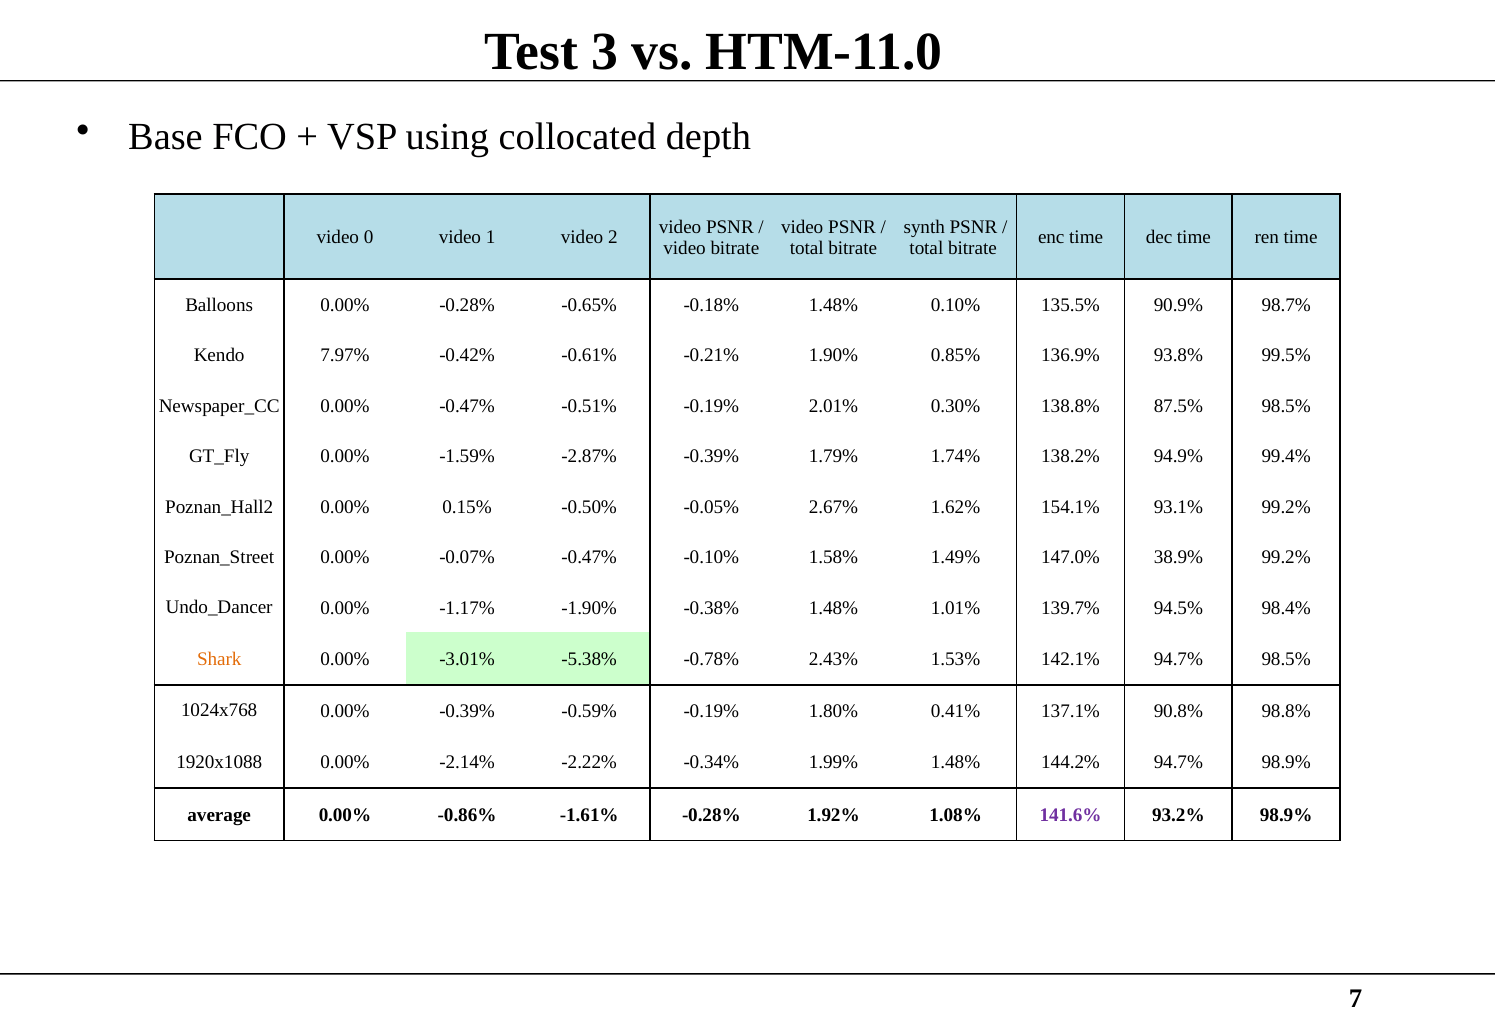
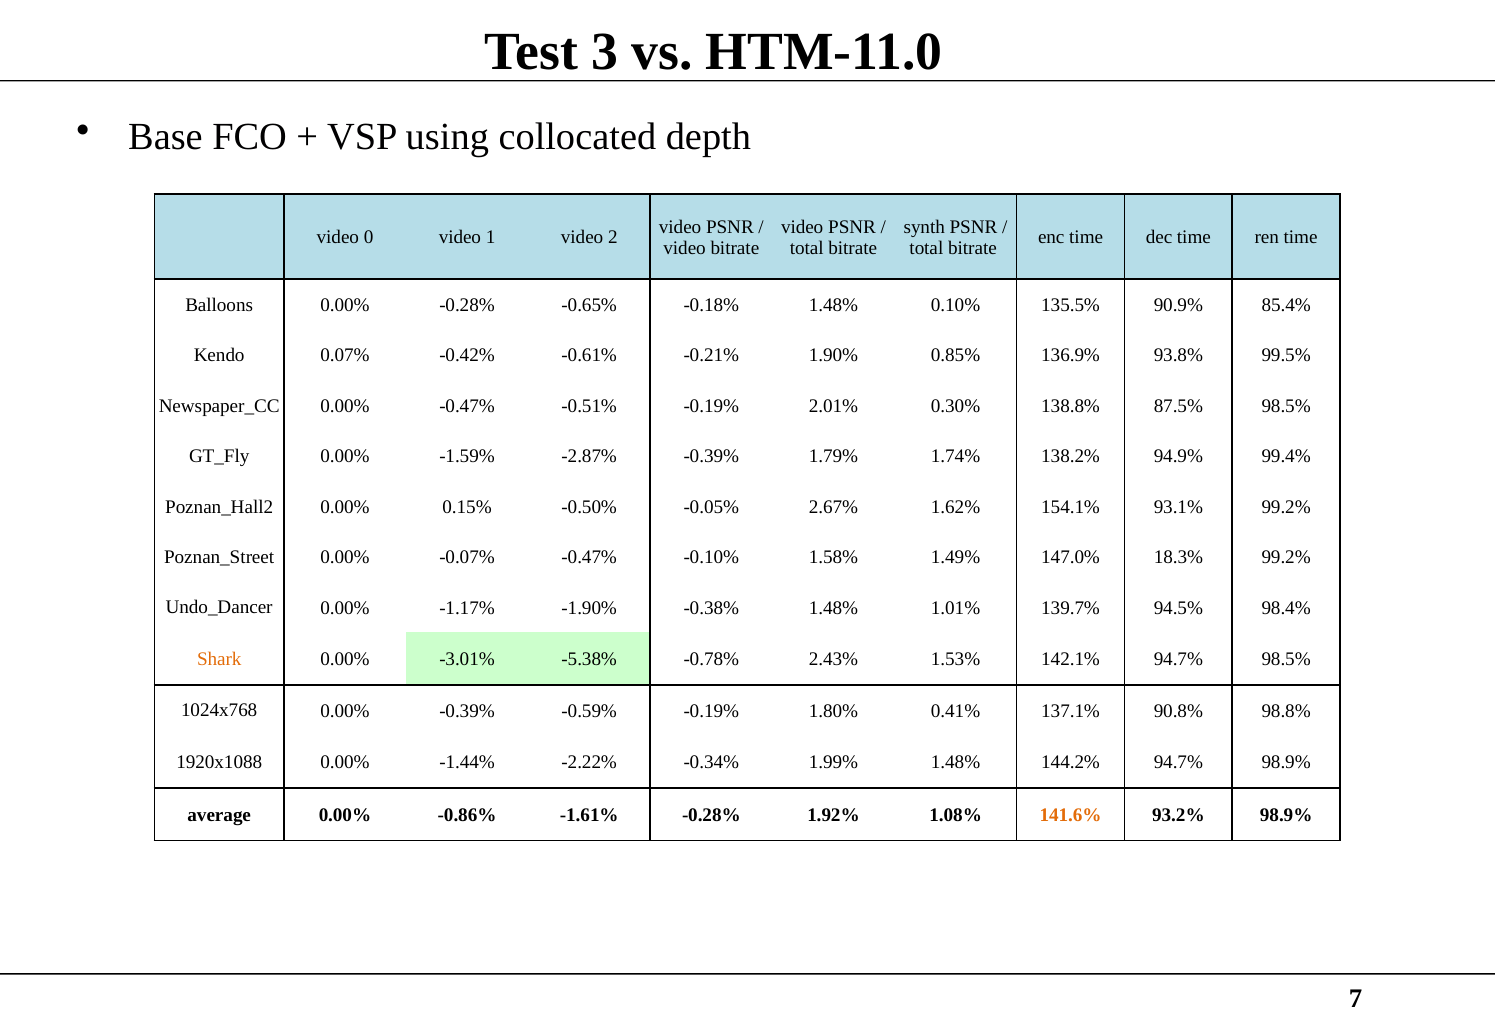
98.7%: 98.7% -> 85.4% (1286, 305)
7.97%: 7.97% -> 0.07% (345, 356)
38.9%: 38.9% -> 18.3% (1178, 557)
-2.14%: -2.14% -> -1.44% (467, 762)
141.6% colour: purple -> orange (1071, 815)
